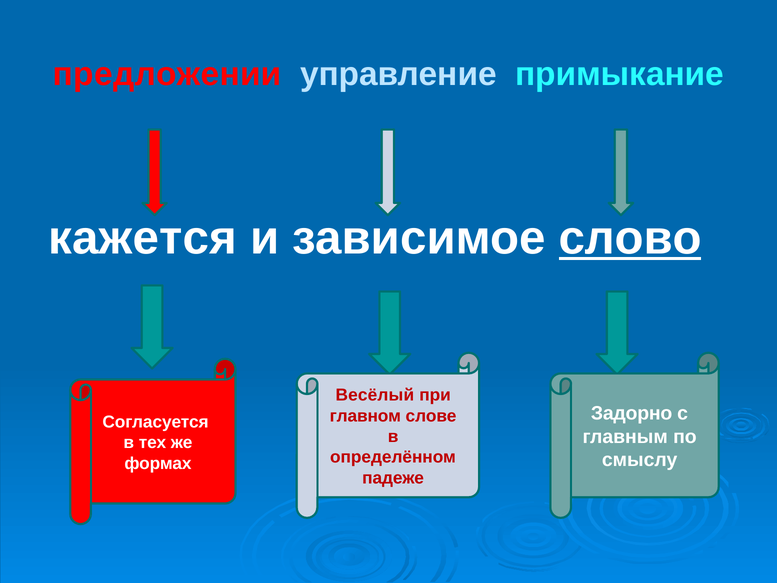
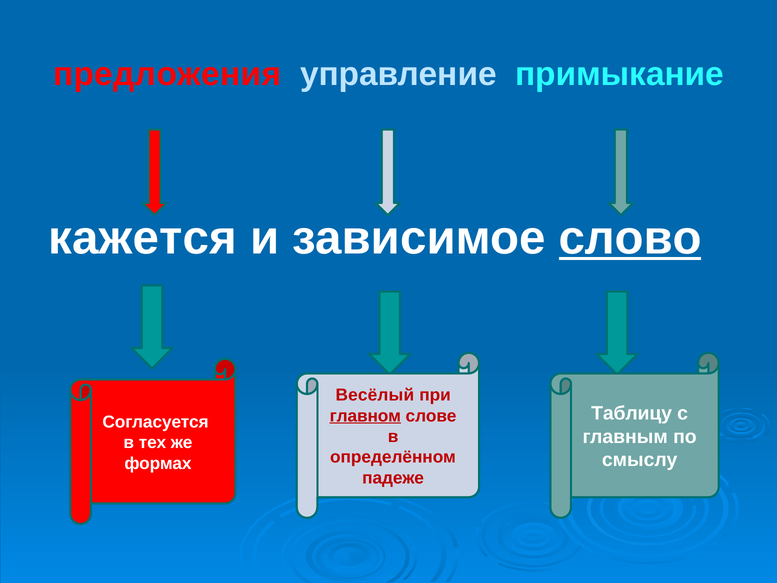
предложении: предложении -> предложения (167, 74)
Задорно: Задорно -> Таблицу (632, 413)
главном underline: none -> present (365, 416)
